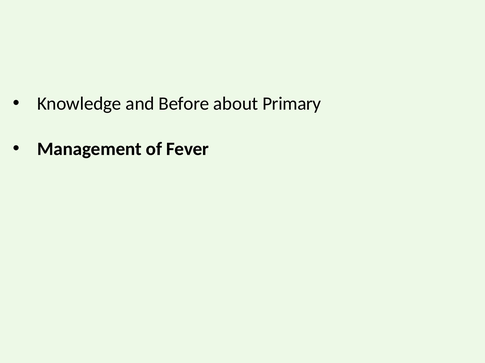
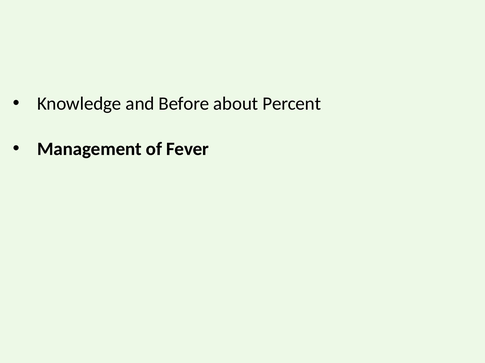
Primary: Primary -> Percent (292, 104)
